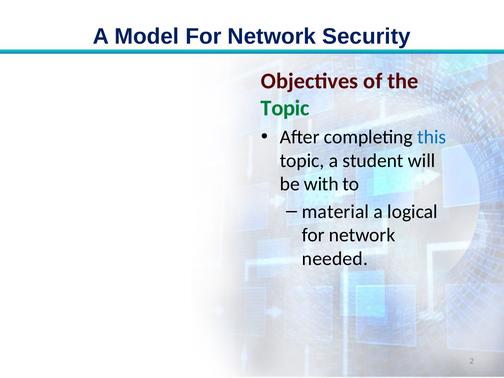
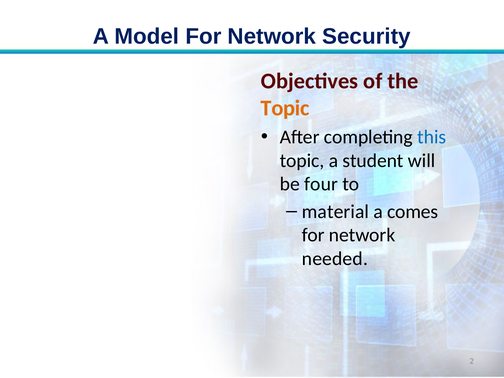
Topic colour: green -> orange (285, 108)
with: with -> four (321, 184)
logical: logical -> comes (413, 212)
